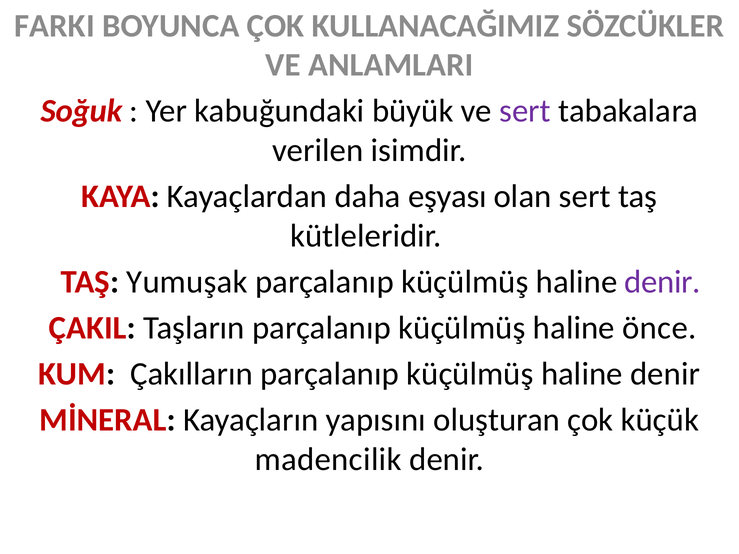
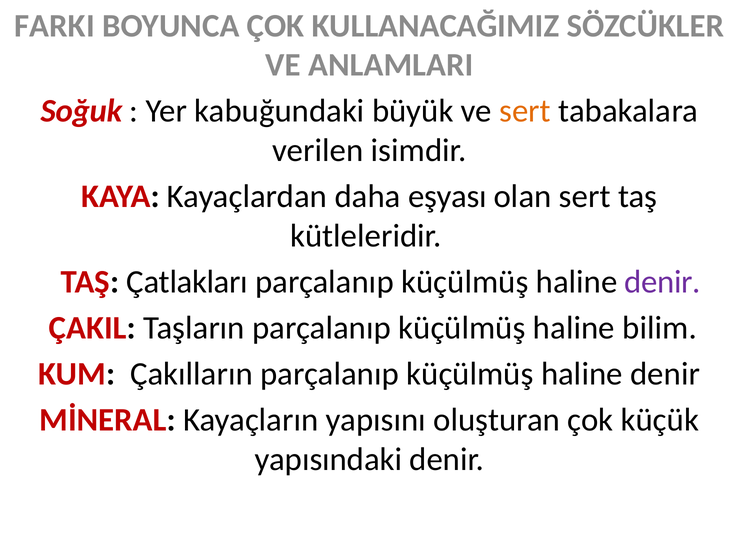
sert colour: purple -> orange (525, 111)
Yumuşak: Yumuşak -> Çatlakları (187, 282)
önce: önce -> bilim (660, 328)
madencilik: madencilik -> yapısındaki (328, 460)
